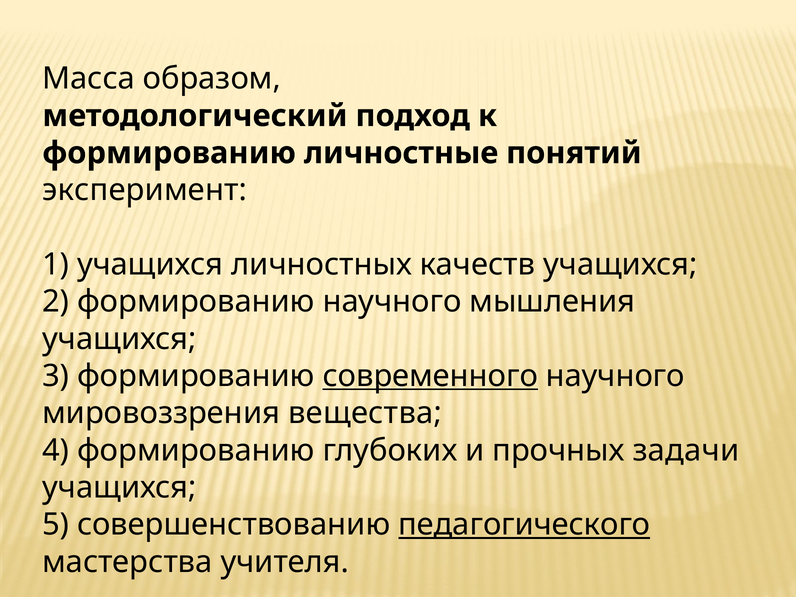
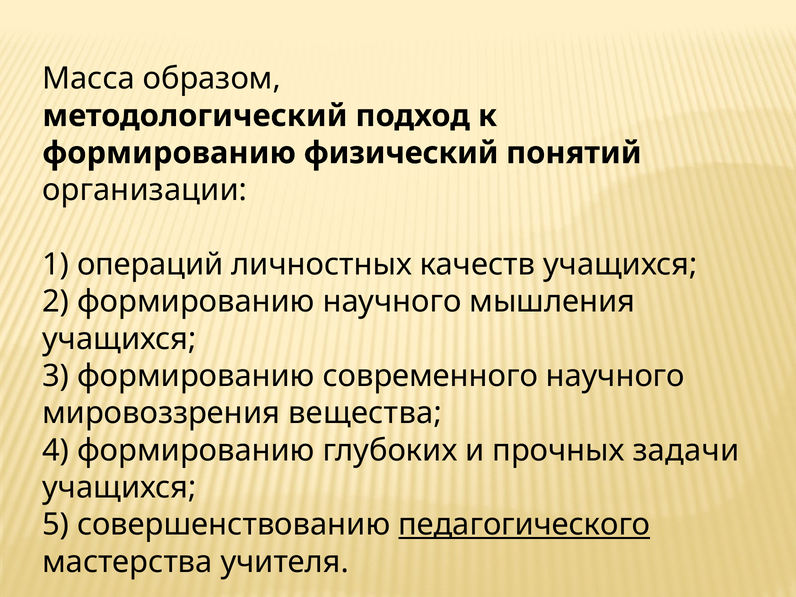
личностные: личностные -> физический (401, 153)
эксперимент: эксперимент -> организации (145, 190)
1 учащихся: учащихся -> операций (150, 264)
современного underline: present -> none (430, 376)
